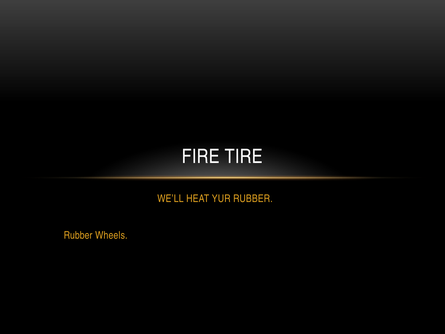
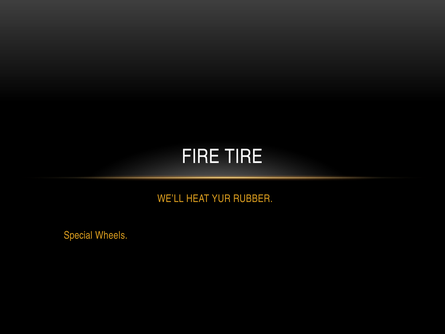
Rubber: Rubber -> Special (78, 235)
